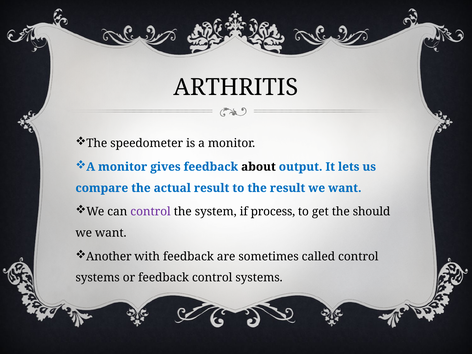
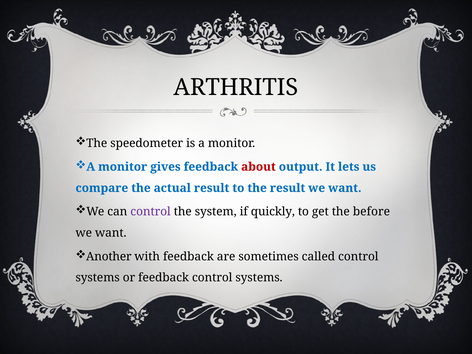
about colour: black -> red (258, 167)
process: process -> quickly (273, 212)
should: should -> before (371, 212)
